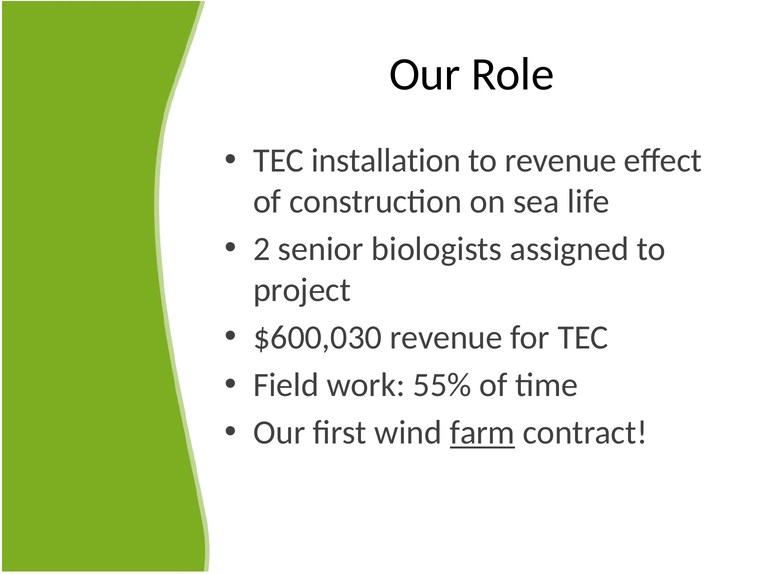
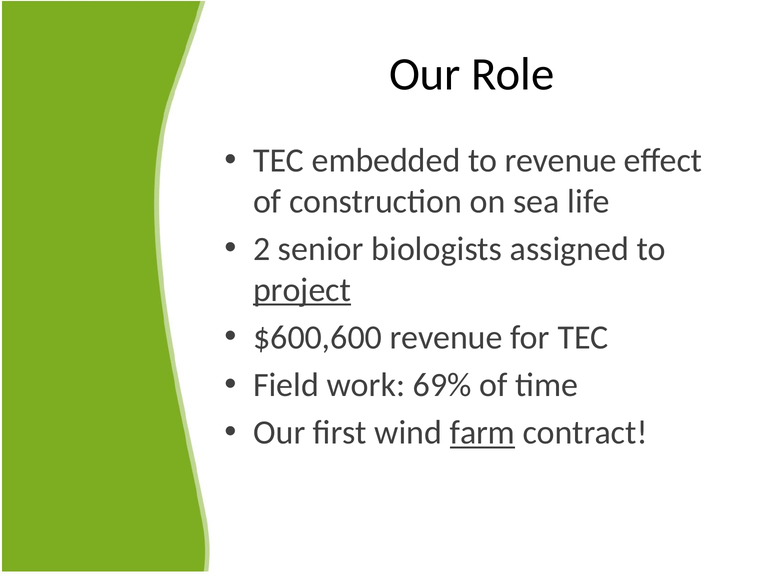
installation: installation -> embedded (386, 160)
project underline: none -> present (302, 290)
$600,030: $600,030 -> $600,600 (318, 337)
55%: 55% -> 69% (442, 385)
